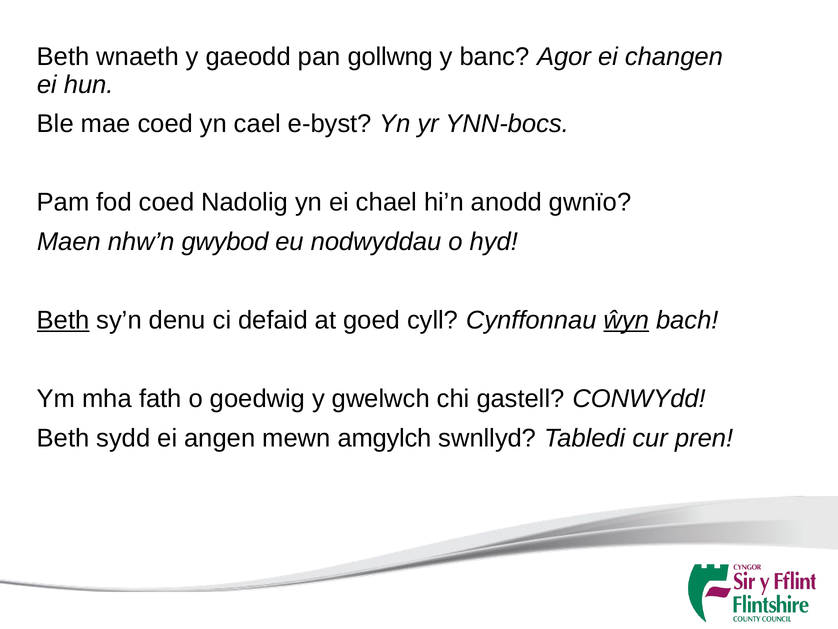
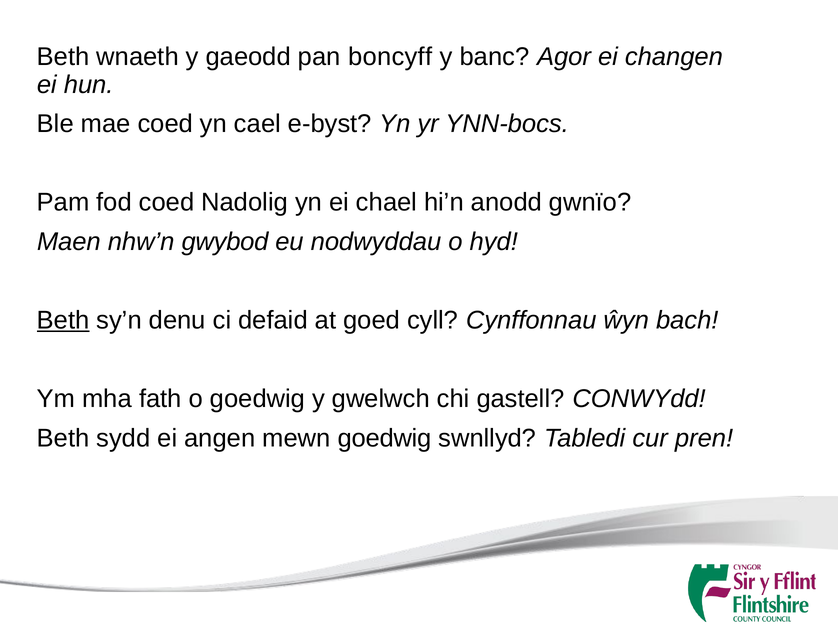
gollwng: gollwng -> boncyff (390, 57)
ŵyn underline: present -> none (626, 320)
mewn amgylch: amgylch -> goedwig (385, 438)
